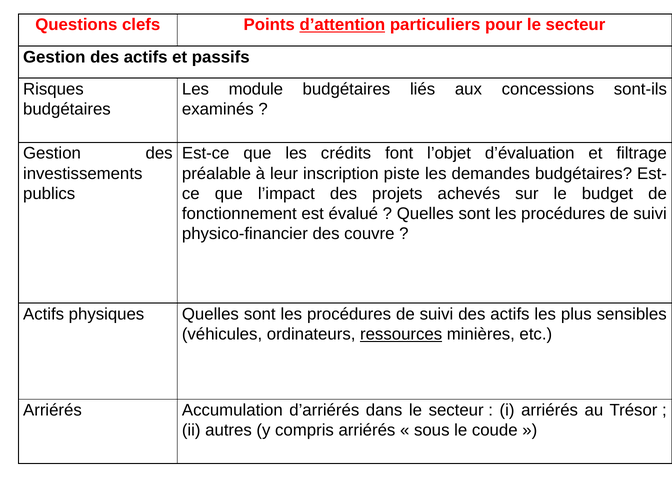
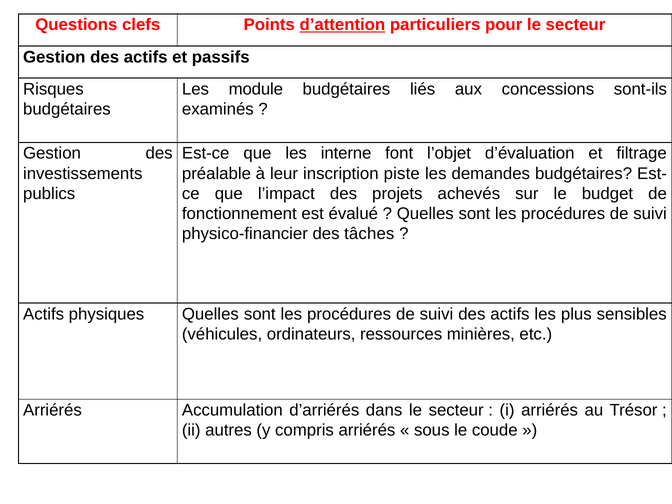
crédits: crédits -> interne (346, 153)
couvre: couvre -> tâches (369, 234)
ressources underline: present -> none (401, 334)
